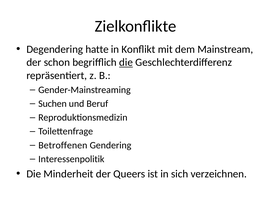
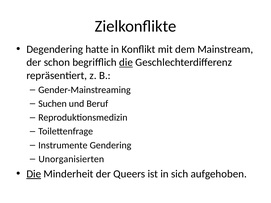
Betroffenen: Betroffenen -> Instrumente (63, 145)
Interessenpolitik: Interessenpolitik -> Unorganisierten (71, 159)
Die underline: none -> present (34, 174)
verzeichnen: verzeichnen -> aufgehoben (219, 174)
